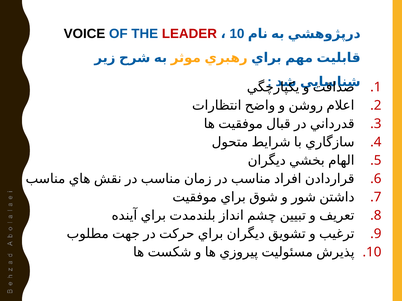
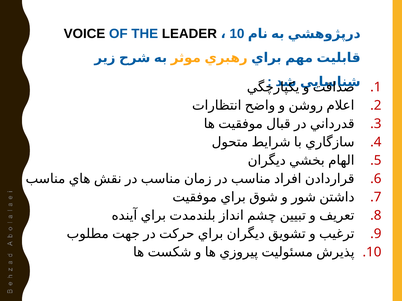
LEADER colour: red -> black (189, 34)
